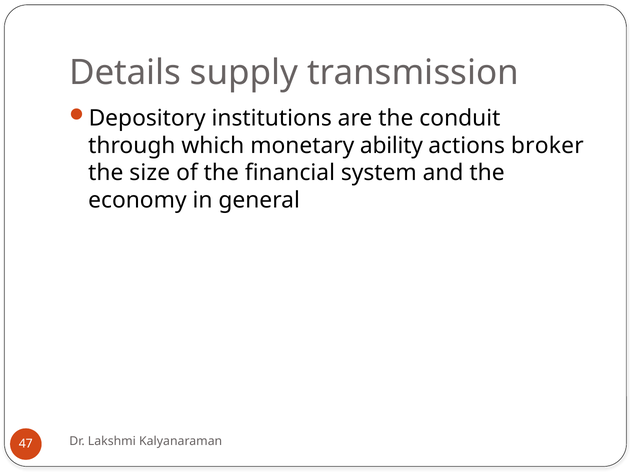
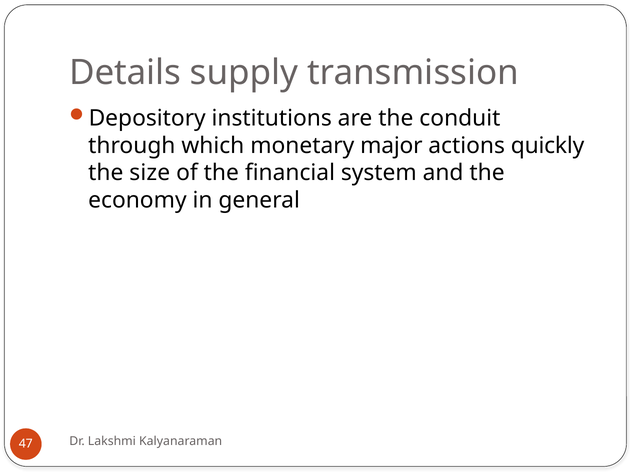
ability: ability -> major (391, 146)
broker: broker -> quickly (548, 146)
